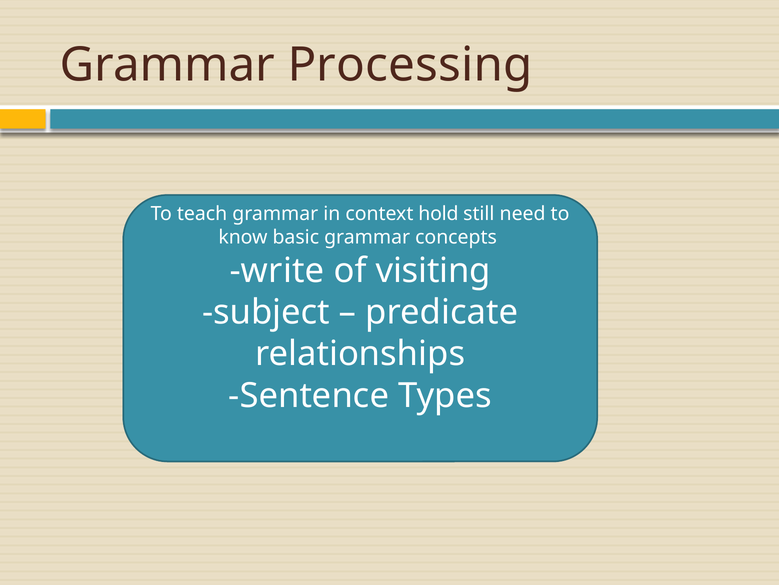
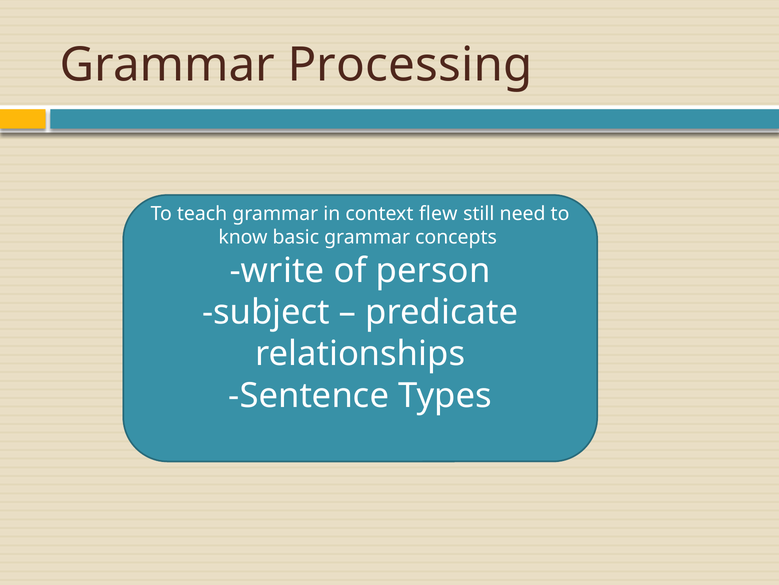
hold: hold -> flew (438, 214)
visiting: visiting -> person (433, 270)
